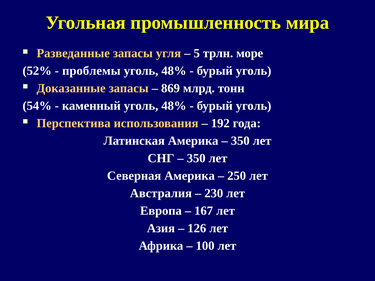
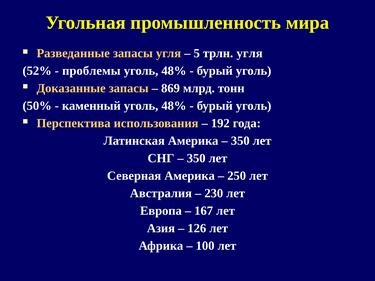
трлн море: море -> угля (250, 53)
54%: 54% -> 50% (37, 106)
